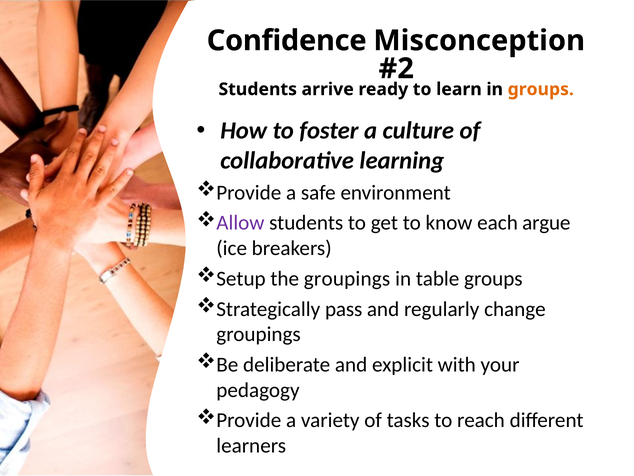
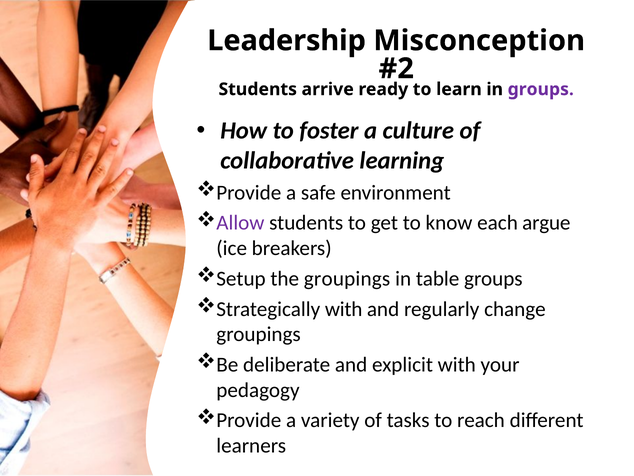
Confidence: Confidence -> Leadership (287, 41)
groups colour: orange -> purple (541, 89)
Strategically pass: pass -> with (344, 309)
